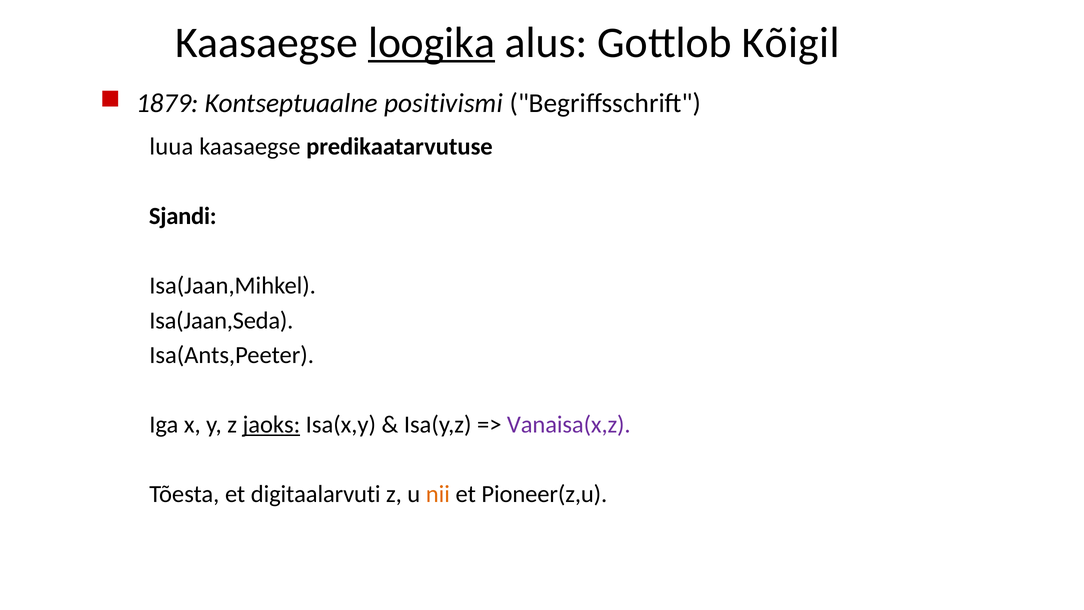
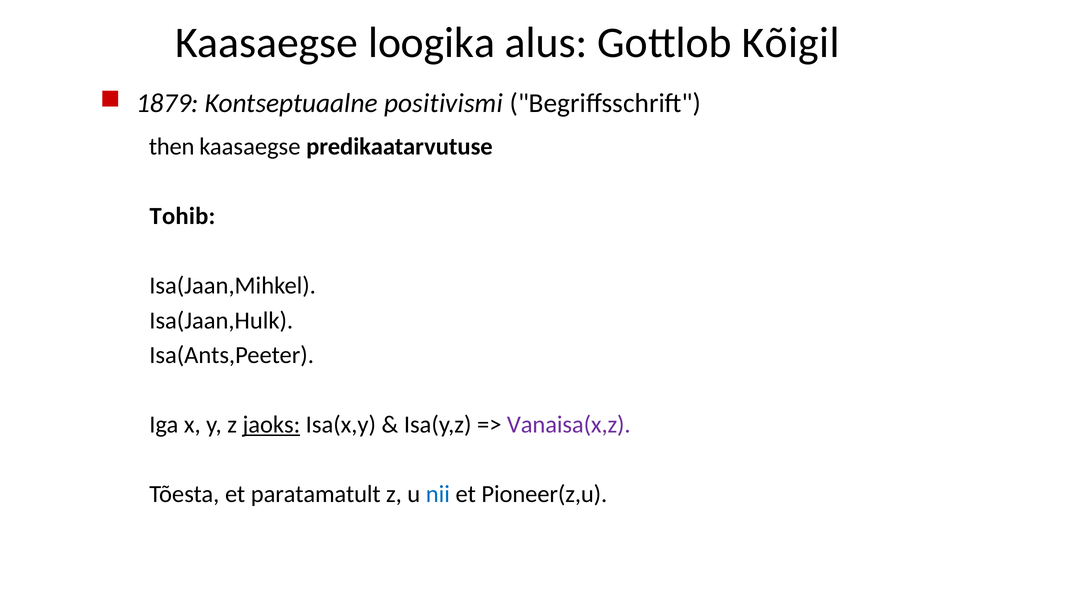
loogika underline: present -> none (432, 43)
luua: luua -> then (172, 146)
Sjandi: Sjandi -> Tohib (182, 216)
Isa(Jaan,Seda: Isa(Jaan,Seda -> Isa(Jaan,Hulk (221, 320)
digitaalarvuti: digitaalarvuti -> paratamatult (316, 494)
nii colour: orange -> blue (438, 494)
